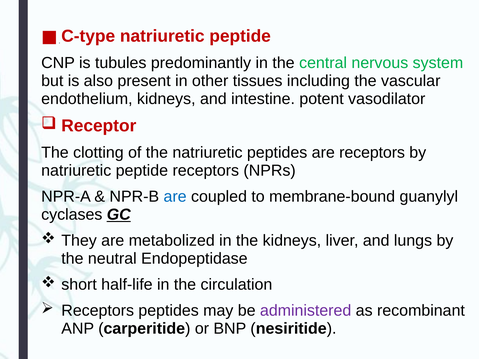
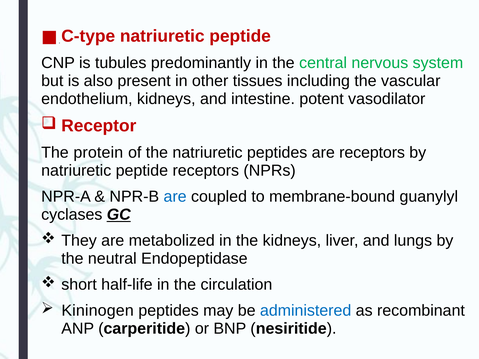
clotting: clotting -> protein (98, 153)
Receptors: Receptors -> Kininogen (98, 311)
administered colour: purple -> blue (306, 311)
